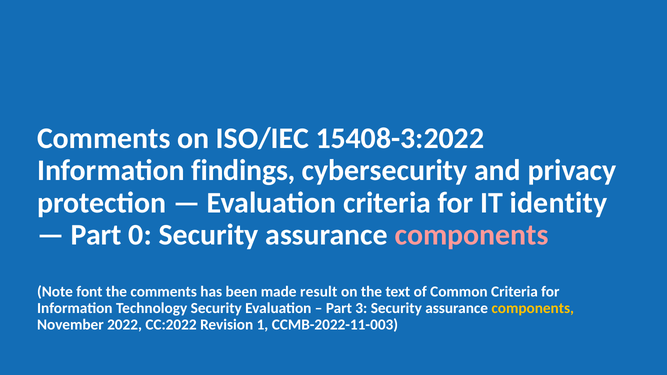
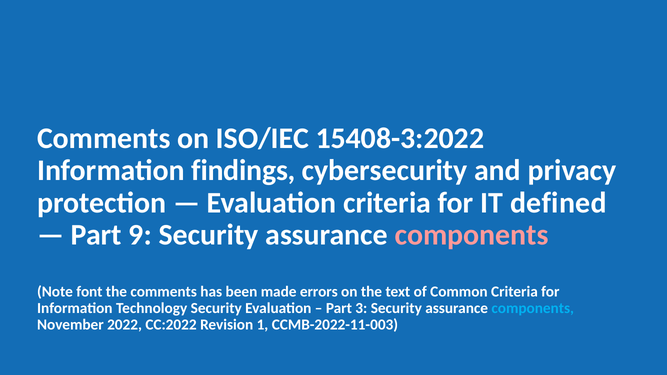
identity: identity -> defined (558, 203)
0: 0 -> 9 (140, 235)
result: result -> errors (319, 292)
components colour: yellow -> light blue (533, 308)
